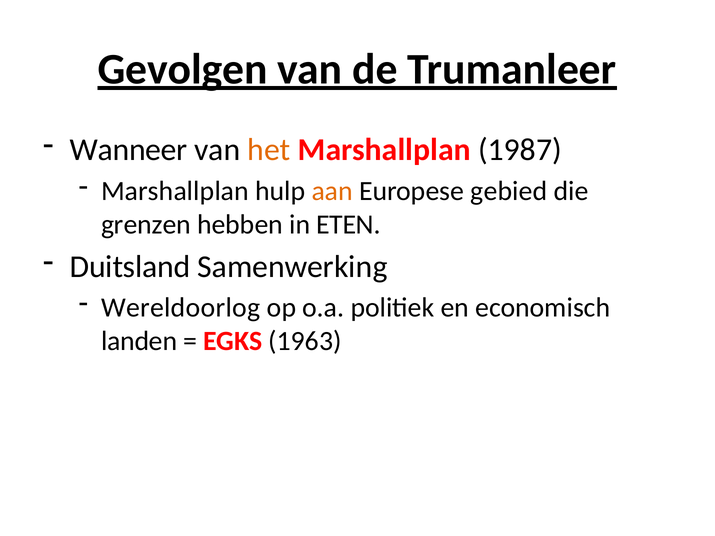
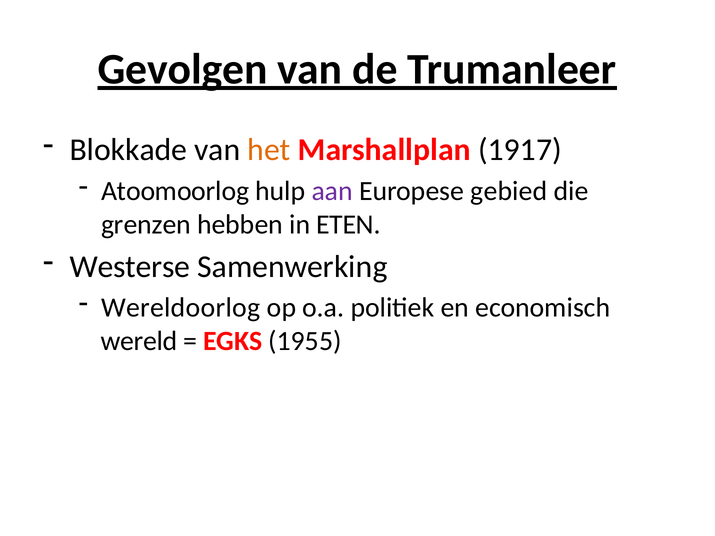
Wanneer: Wanneer -> Blokkade (129, 150)
1987: 1987 -> 1917 (520, 150)
Marshallplan: Marshallplan -> Atoomoorlog (175, 191)
aan colour: orange -> purple (332, 191)
Duitsland: Duitsland -> Westerse (130, 267)
landen: landen -> wereld (139, 341)
1963: 1963 -> 1955 (305, 341)
